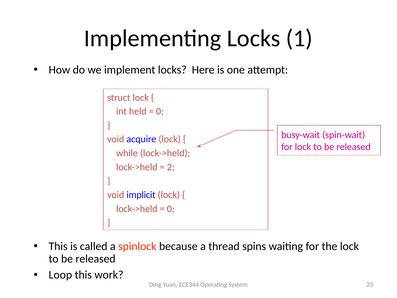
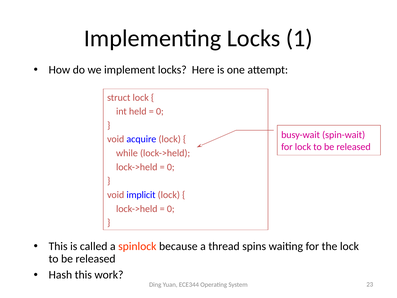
2: 2 -> 0 (171, 167)
Loop: Loop -> Hash (60, 275)
